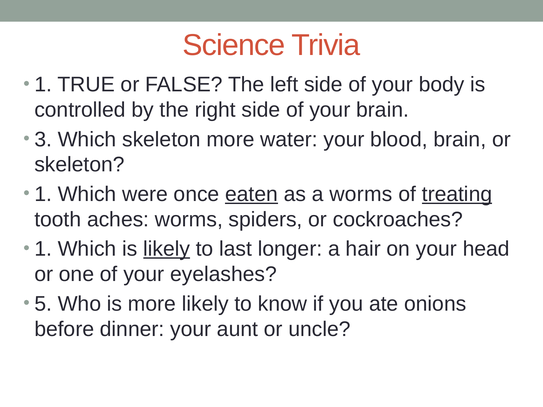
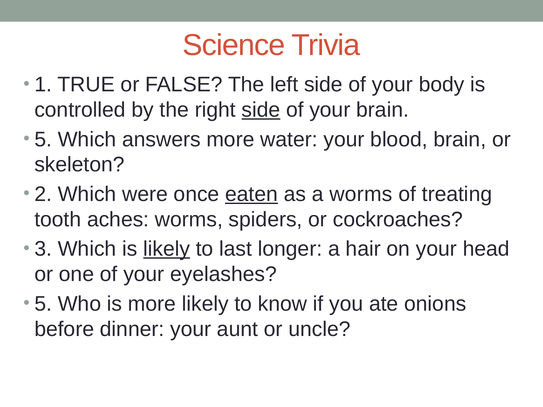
side underline: none -> present (261, 110)
3: 3 -> 5 (43, 140)
Which skeleton: skeleton -> answers (161, 140)
1: 1 -> 2 (43, 194)
treating underline: present -> none (457, 194)
1: 1 -> 3 (43, 249)
